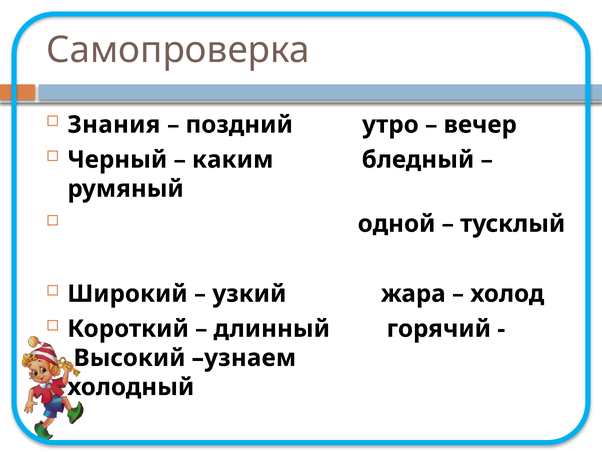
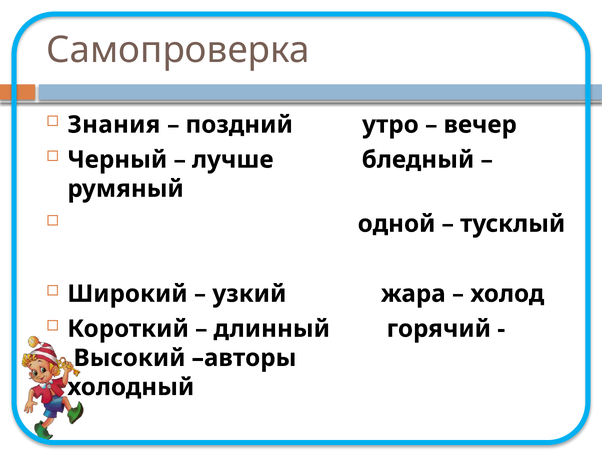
каким: каким -> лучше (233, 160)
узнаем: узнаем -> авторы (244, 358)
